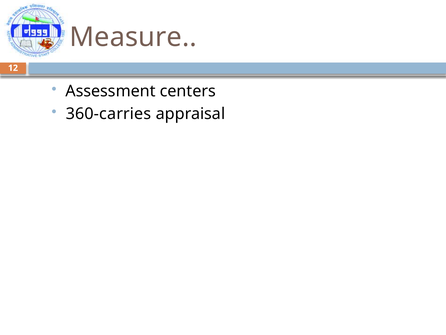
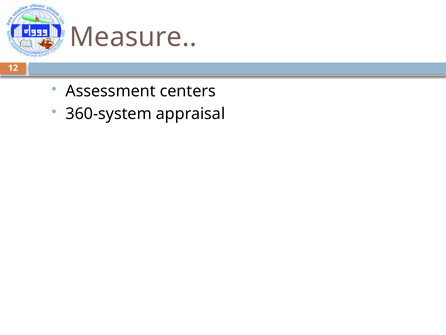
360-carries: 360-carries -> 360-system (109, 114)
